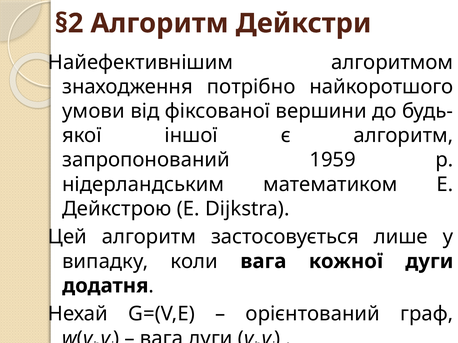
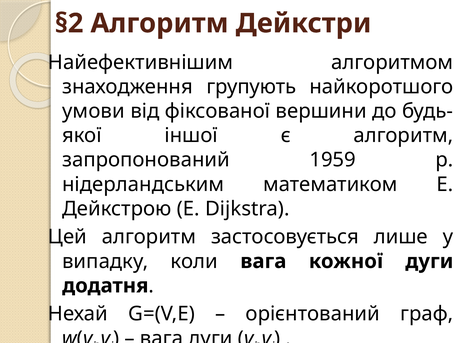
потрібно: потрібно -> групують (251, 87)
